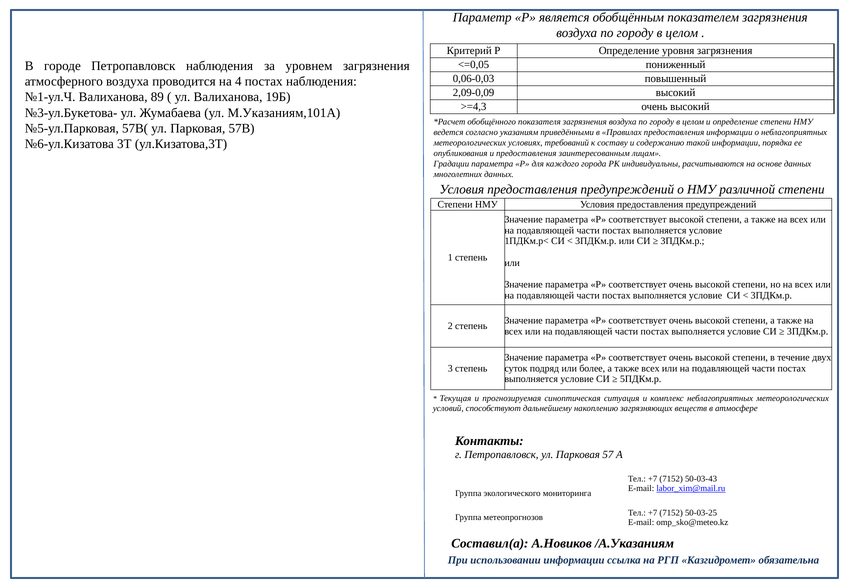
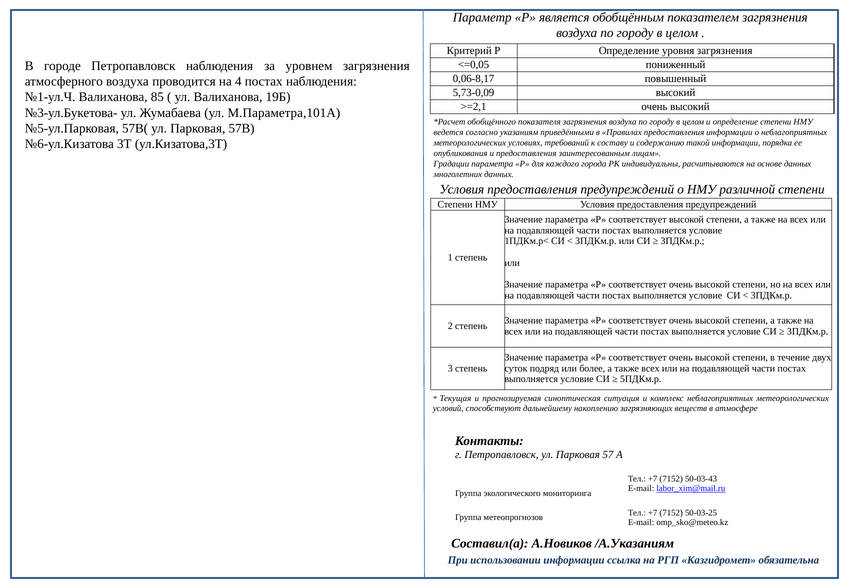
0,06-0,03: 0,06-0,03 -> 0,06-8,17 (474, 79)
2,09-0,09: 2,09-0,09 -> 5,73-0,09 (474, 93)
89: 89 -> 85 (157, 97)
>=4,3: >=4,3 -> >=2,1 (474, 107)
М.Указаниям,101А: М.Указаниям,101А -> М.Параметра,101А (284, 113)
